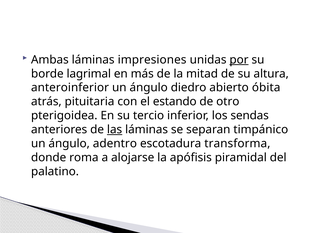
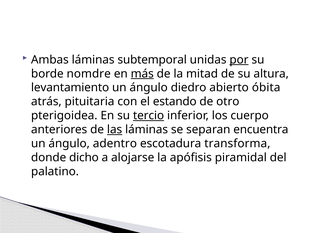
impresiones: impresiones -> subtemporal (152, 60)
lagrimal: lagrimal -> nomdre (89, 74)
más underline: none -> present (142, 74)
anteroinferior: anteroinferior -> levantamiento (70, 88)
tercio underline: none -> present (149, 116)
sendas: sendas -> cuerpo (250, 116)
timpánico: timpánico -> encuentra (261, 130)
roma: roma -> dicho (84, 158)
